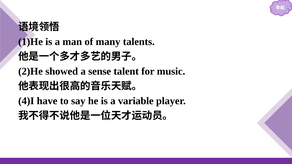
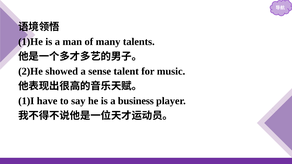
4)I: 4)I -> 1)I (26, 101)
variable: variable -> business (136, 101)
